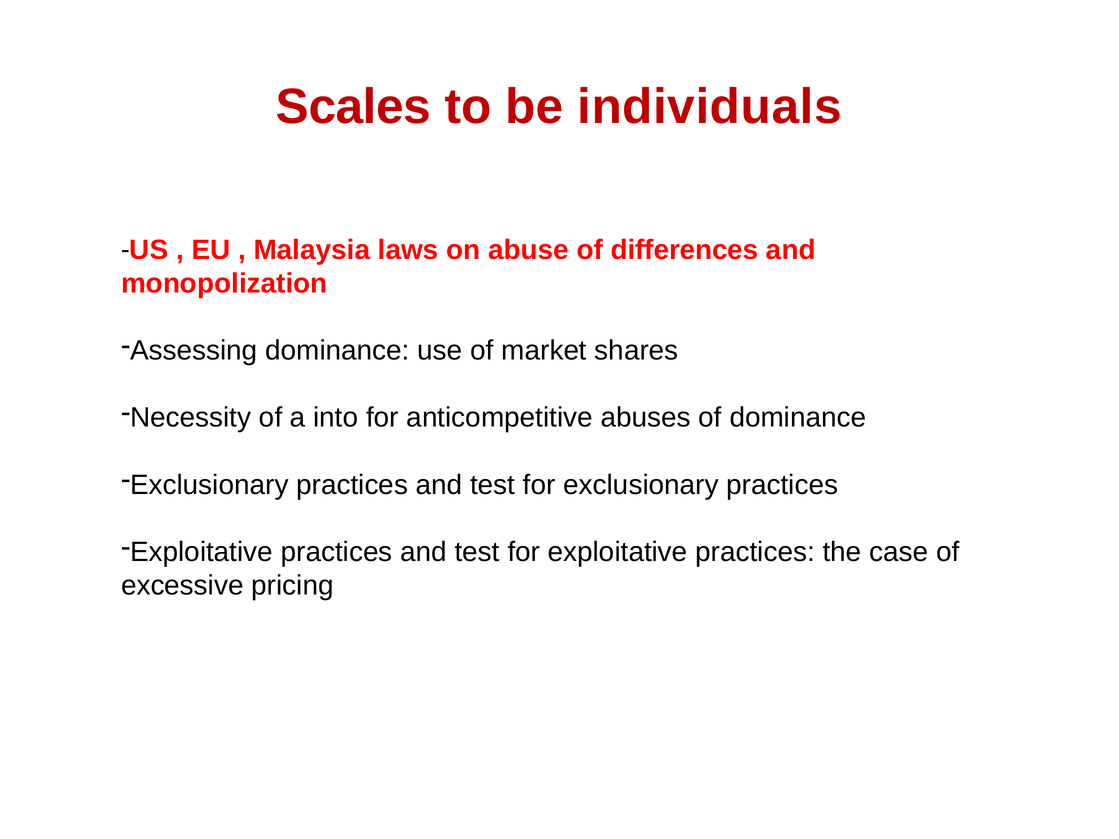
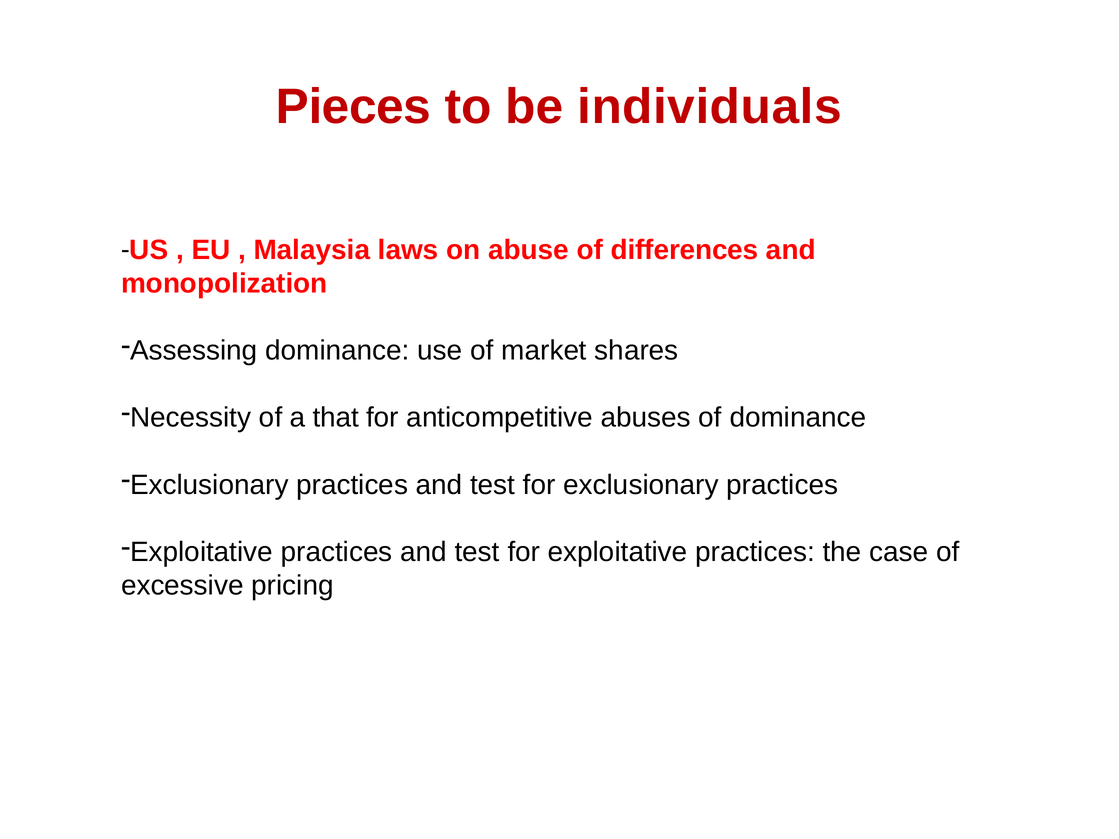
Scales: Scales -> Pieces (354, 107)
into: into -> that (336, 418)
